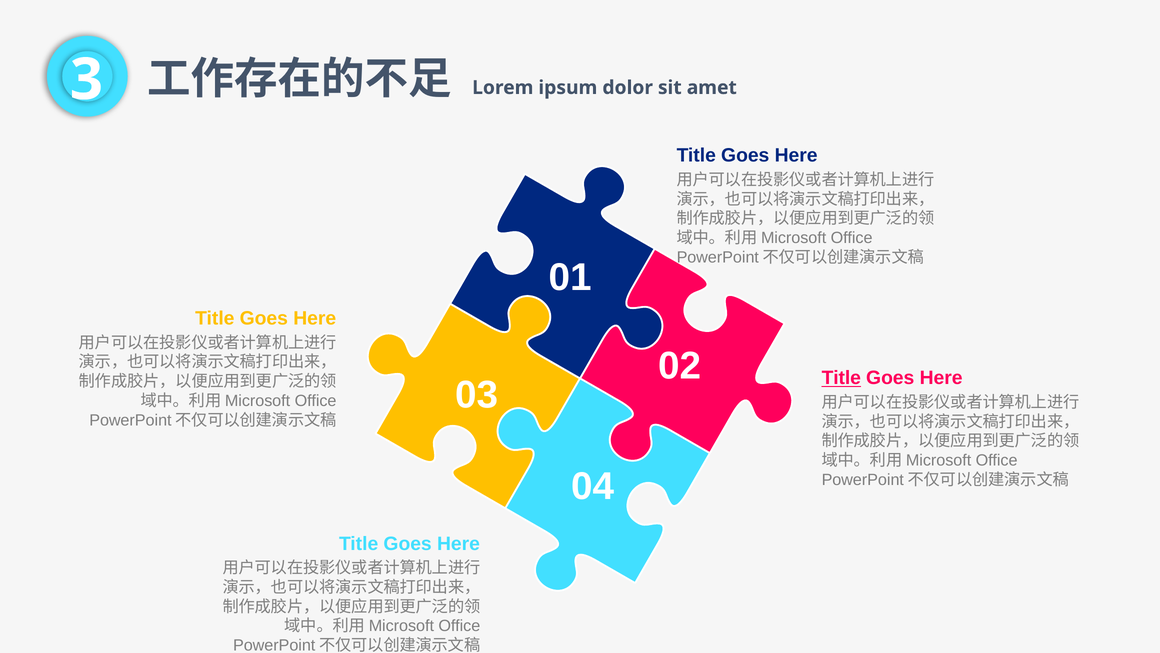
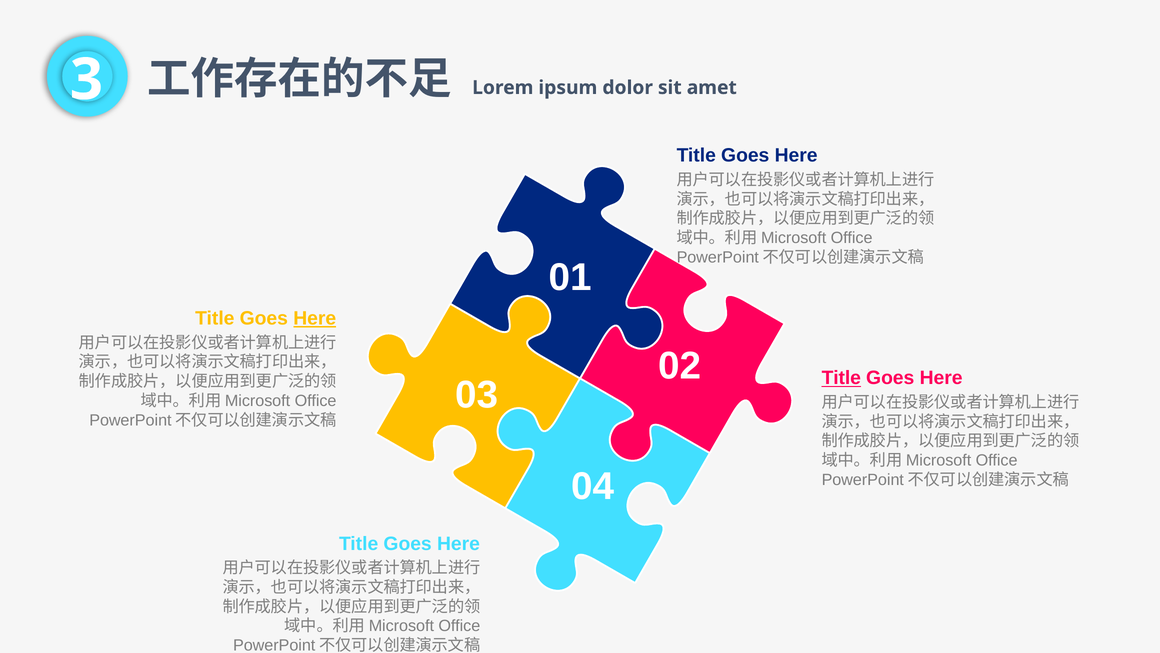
Here underline: none -> present (315, 318)
